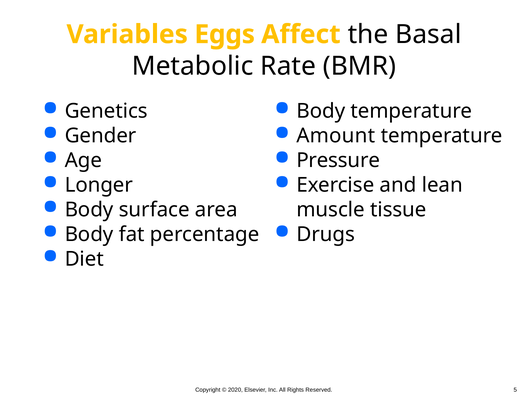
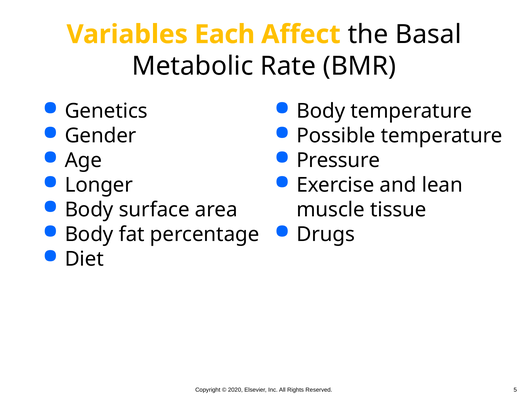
Eggs: Eggs -> Each (225, 34)
Amount: Amount -> Possible (336, 136)
